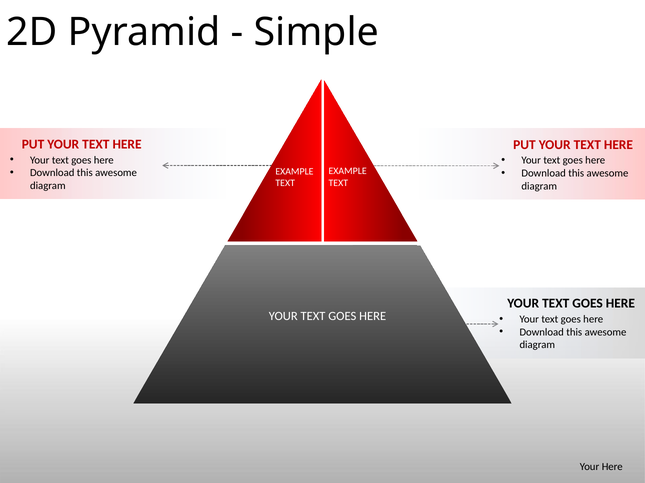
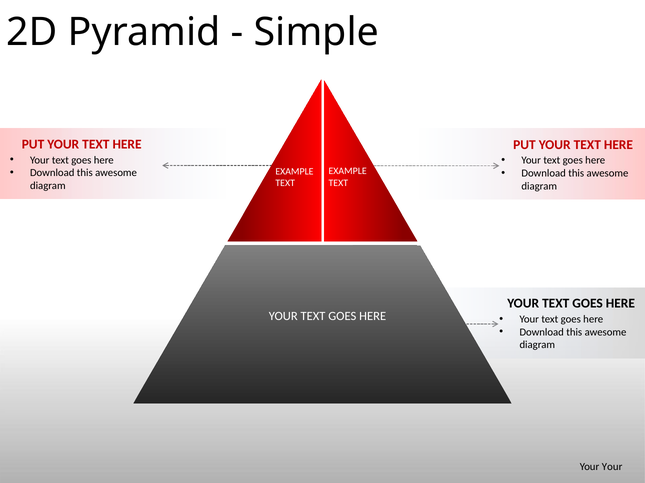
Your Here: Here -> Your (612, 467)
